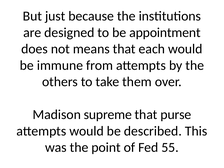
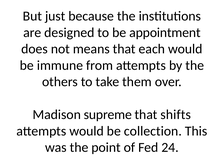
purse: purse -> shifts (176, 115)
described: described -> collection (153, 131)
55: 55 -> 24 (170, 147)
